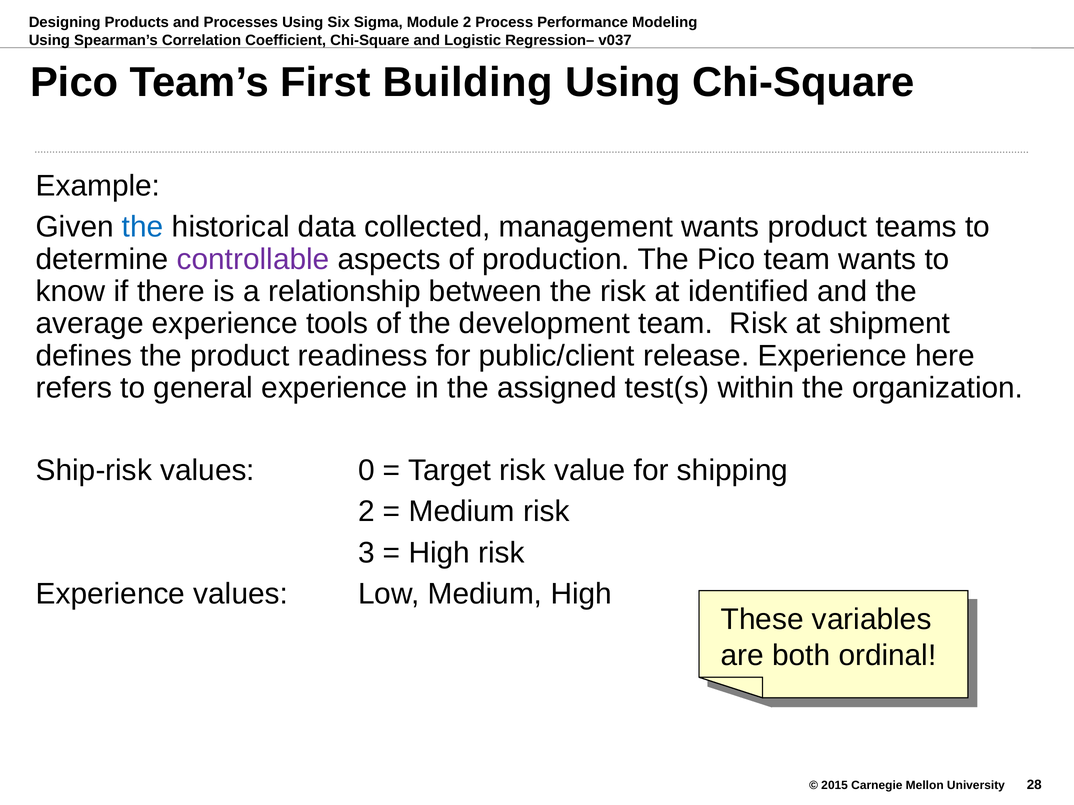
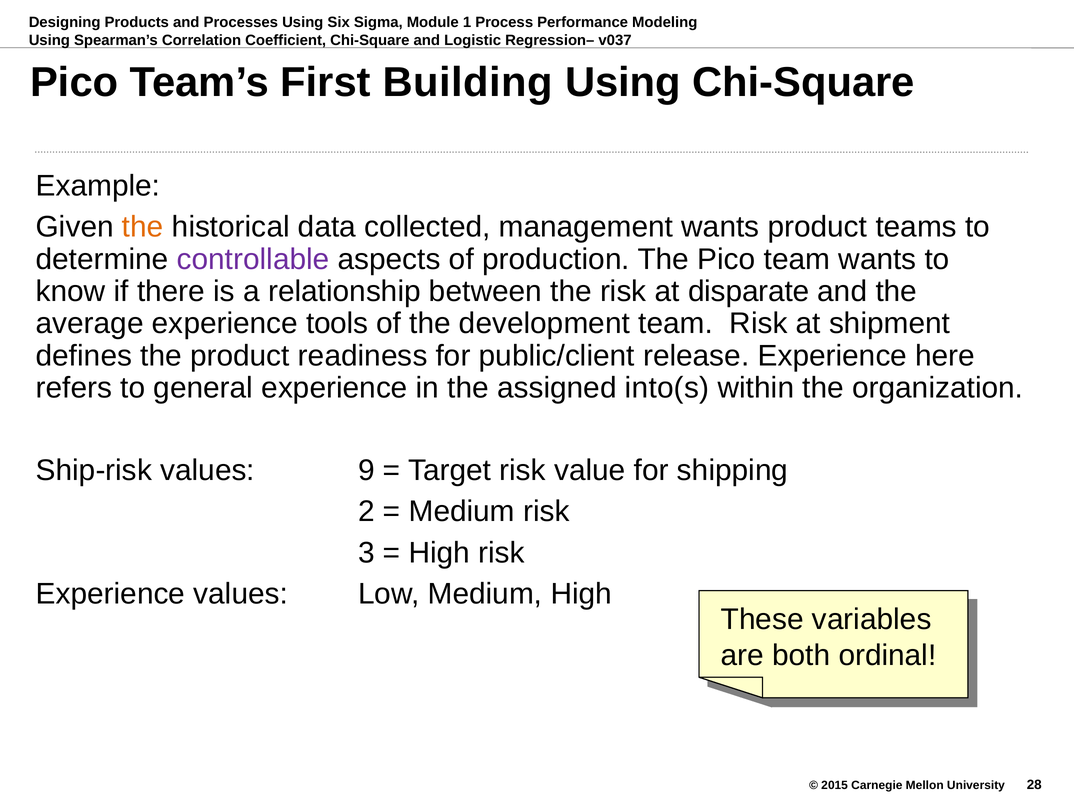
2: 2 -> 1 (467, 23)
the colour: blue -> orange (143, 227)
identified: identified -> disparate (749, 292)
test(s: test(s -> into(s (667, 388)
0: 0 -> 9 (366, 471)
